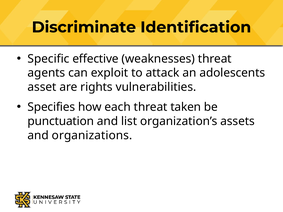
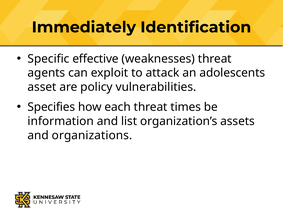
Discriminate: Discriminate -> Immediately (84, 27)
rights: rights -> policy (96, 87)
taken: taken -> times (186, 107)
punctuation: punctuation -> information (61, 121)
